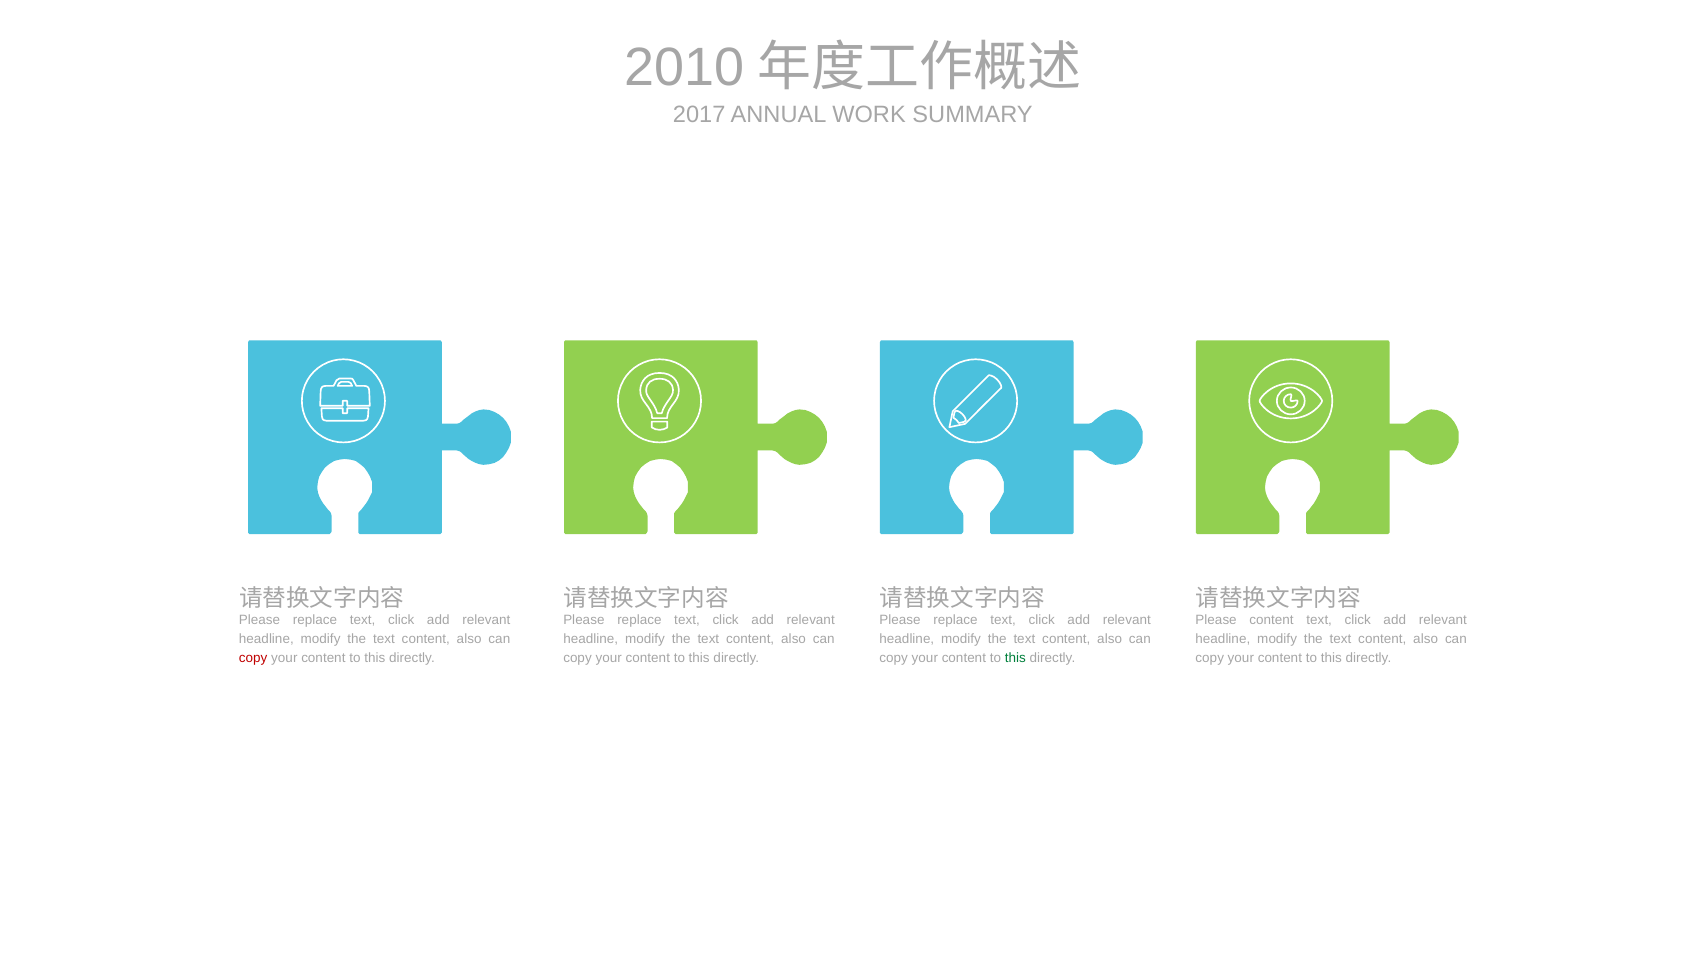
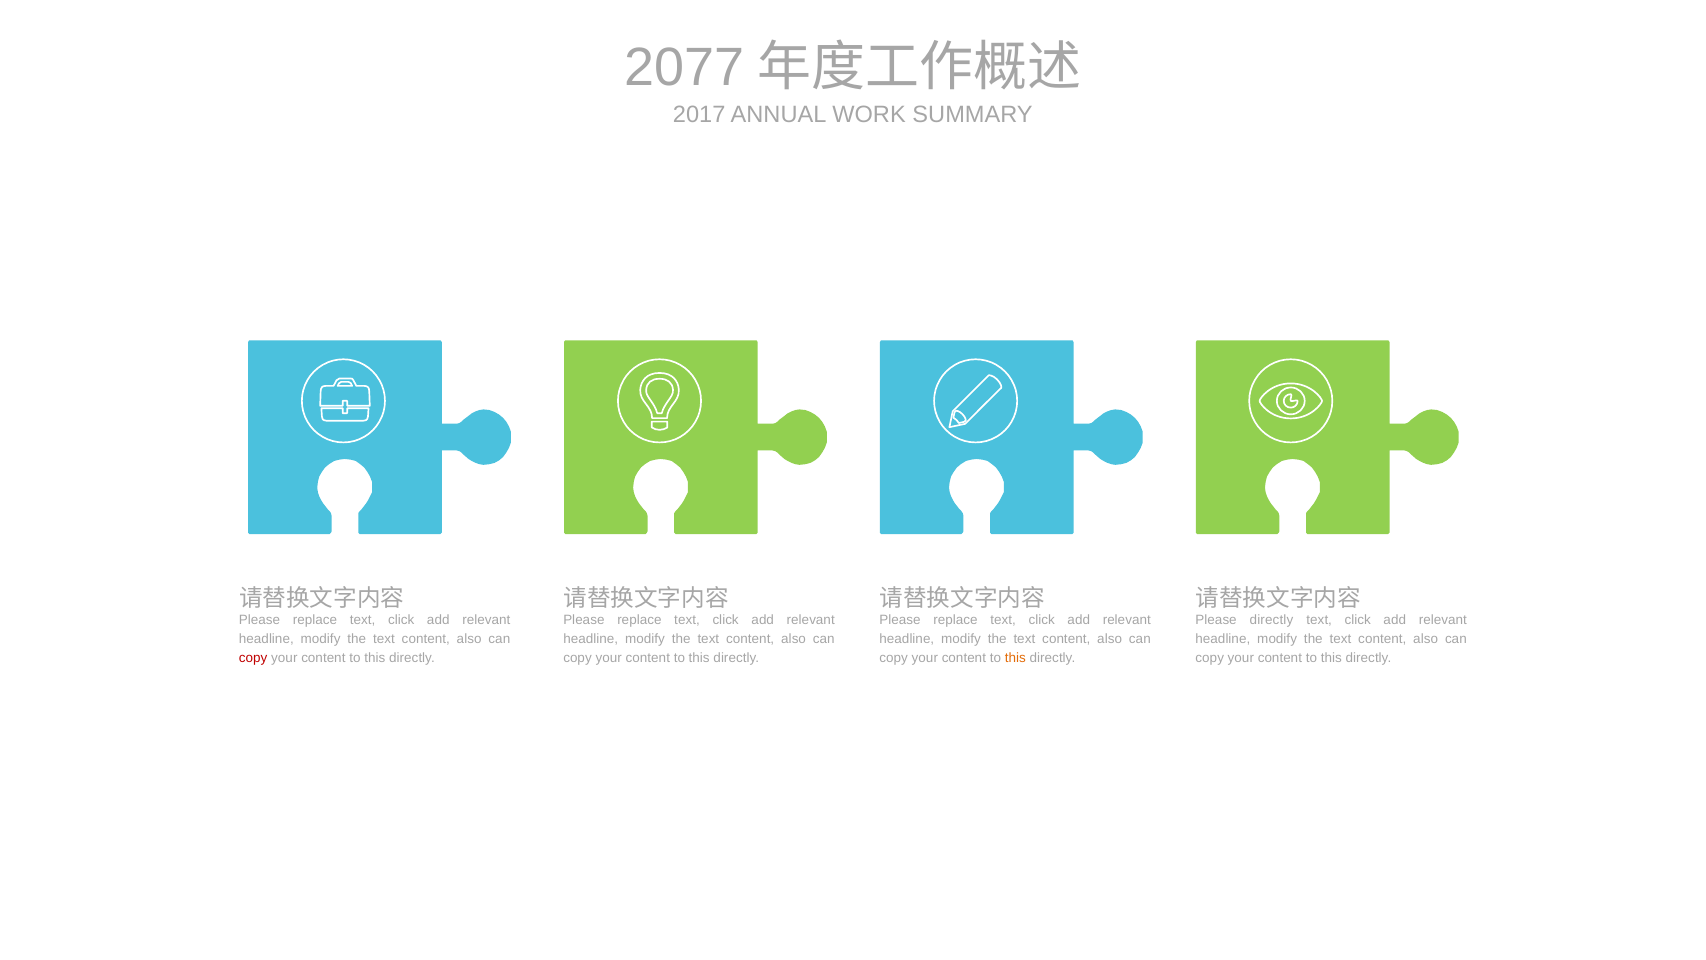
2010: 2010 -> 2077 (685, 67)
Please content: content -> directly (1271, 619)
this colour: green -> orange (1015, 658)
